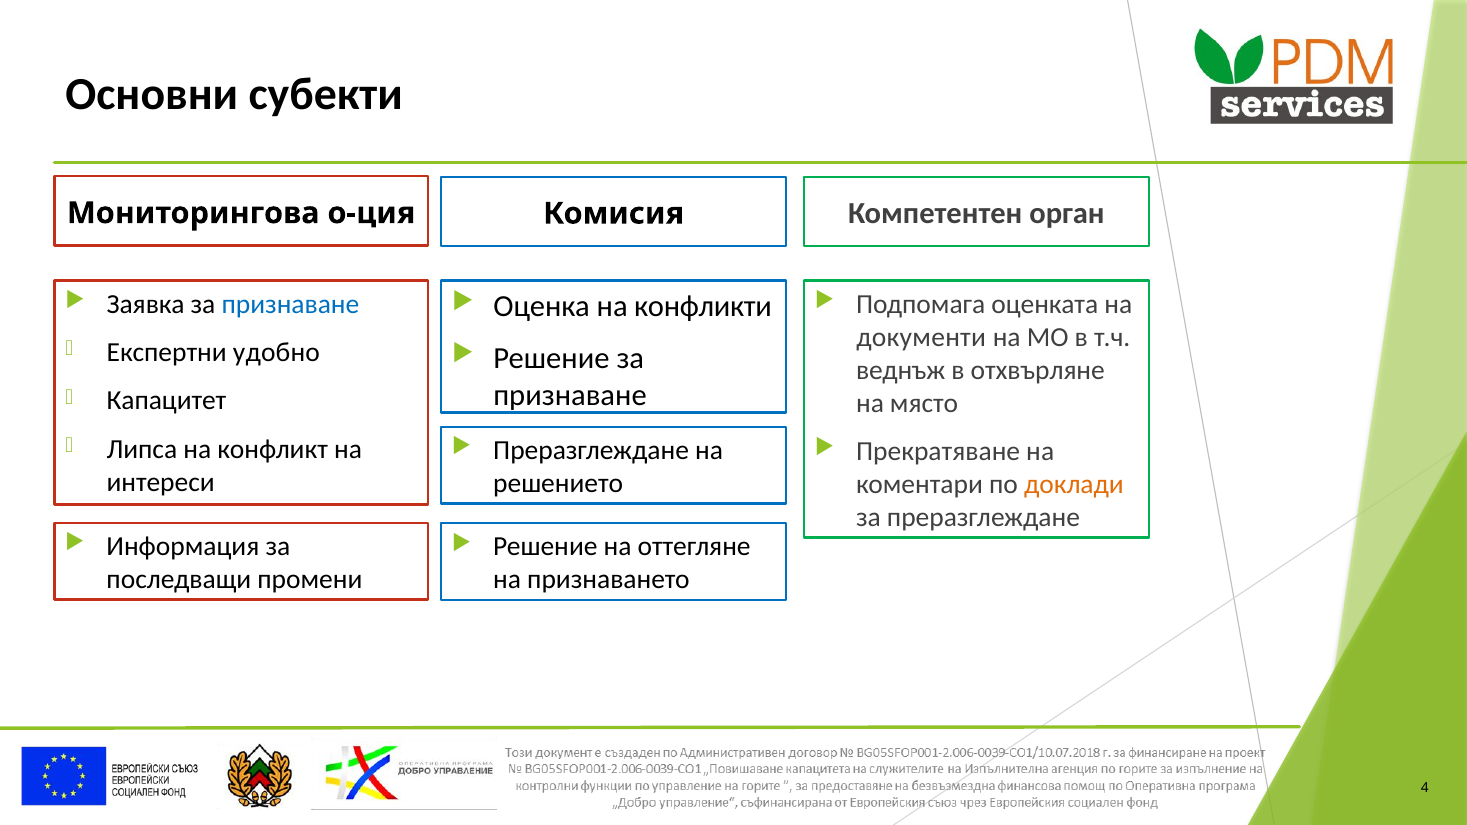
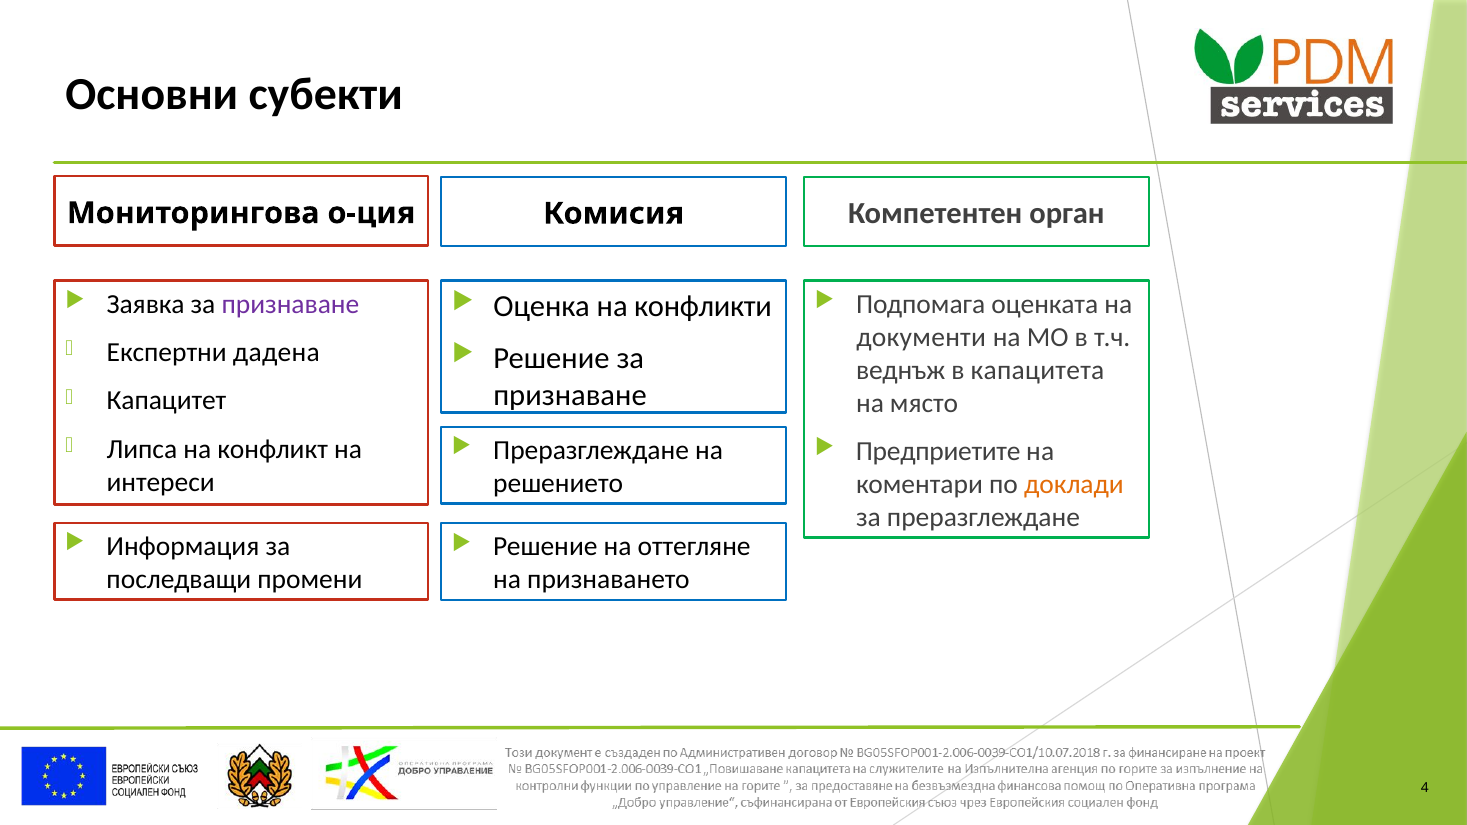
признаване colour: blue -> purple (290, 304)
удобно: удобно -> дадена (276, 353)
отхвърляне: отхвърляне -> капацитета (1038, 370)
Прекратяване: Прекратяване -> Предприетите (938, 452)
